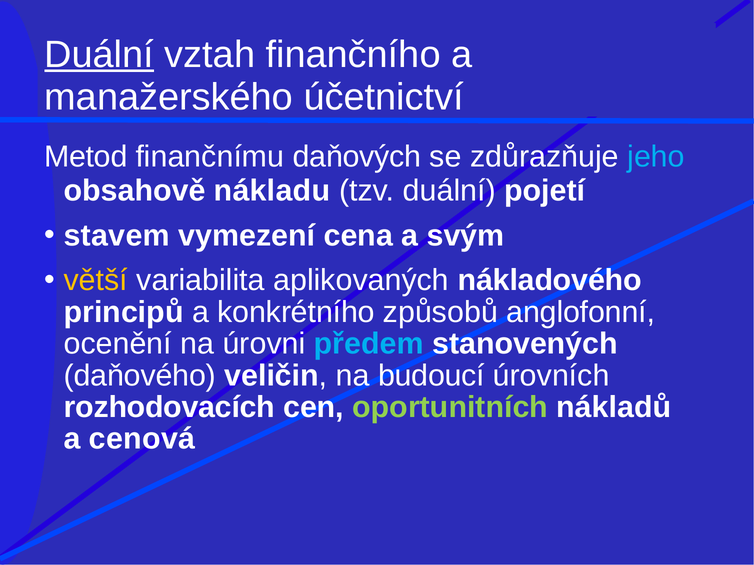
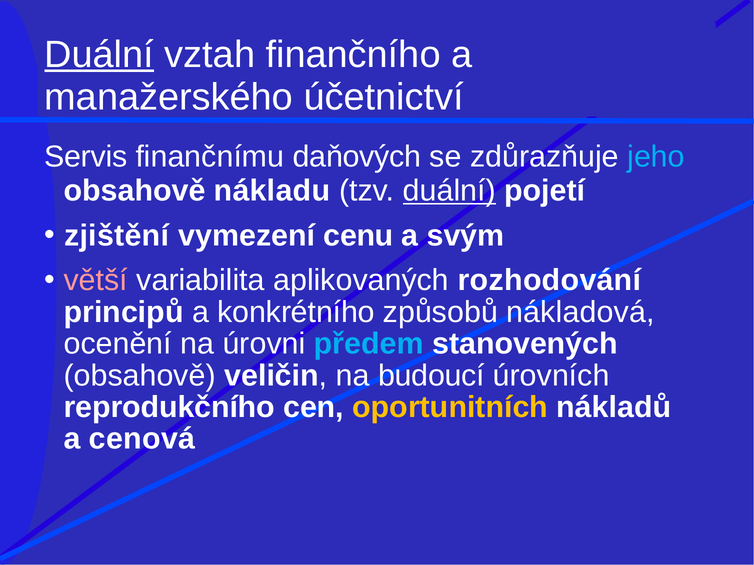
Metod: Metod -> Servis (86, 157)
duální underline: none -> present (449, 191)
stavem: stavem -> zjištění (117, 236)
cena: cena -> cenu (358, 236)
větší colour: yellow -> pink (96, 281)
nákladového: nákladového -> rozhodování (549, 281)
anglofonní: anglofonní -> nákladová (581, 312)
daňového: daňového -> obsahově (140, 376)
rozhodovacích: rozhodovacích -> reprodukčního (169, 408)
oportunitních colour: light green -> yellow (450, 408)
